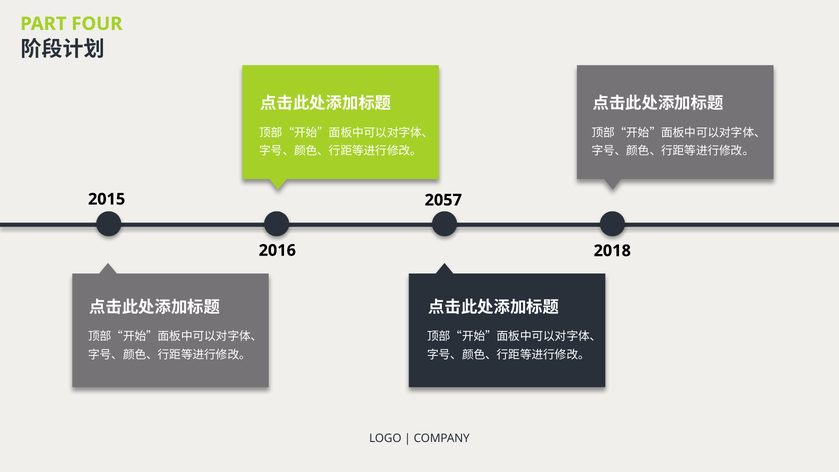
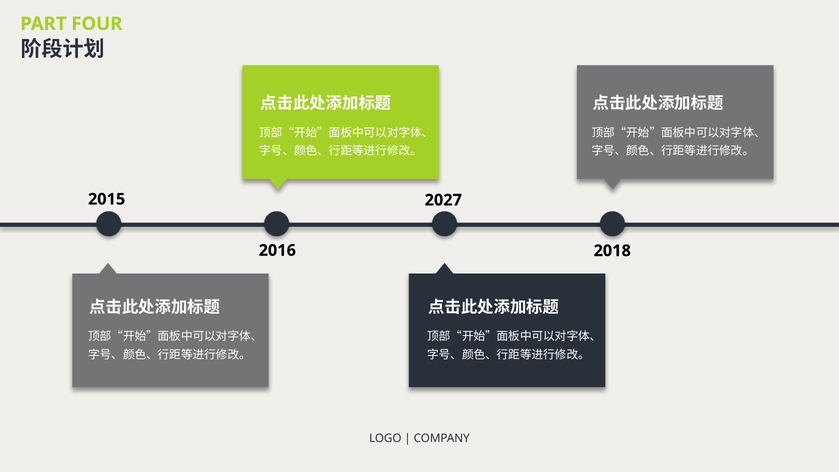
2057: 2057 -> 2027 (443, 200)
